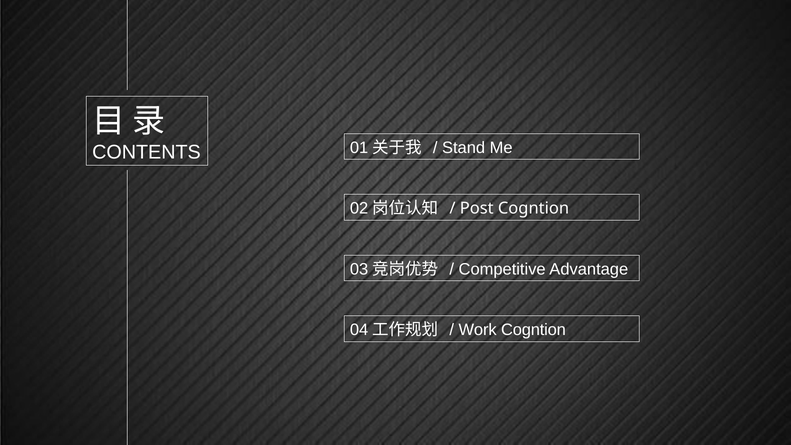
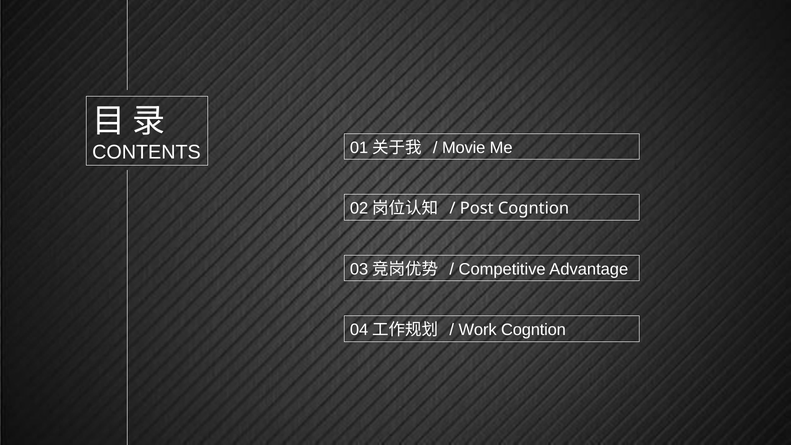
Stand: Stand -> Movie (464, 148)
